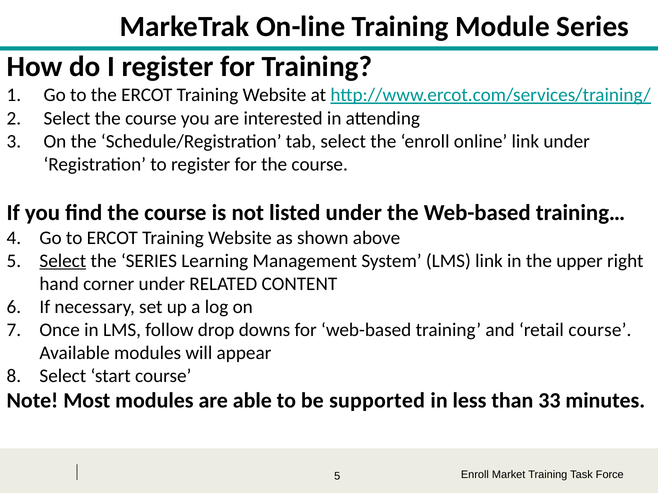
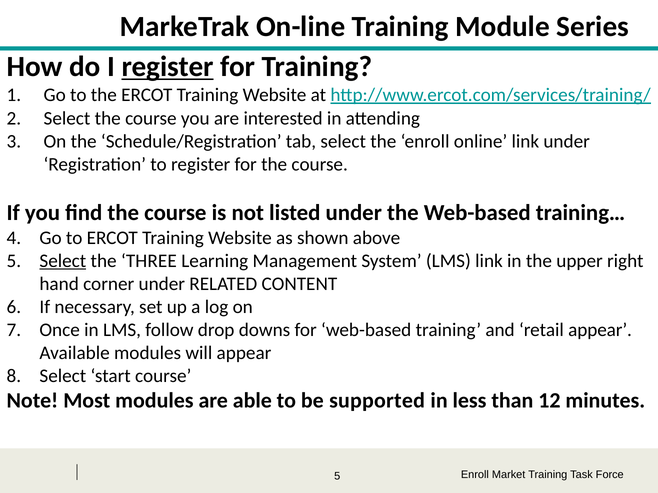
register underline: none -> present (168, 67)
the SERIES: SERIES -> THREE (149, 261)
retail course: course -> appear (600, 330)
33: 33 -> 12 (549, 401)
